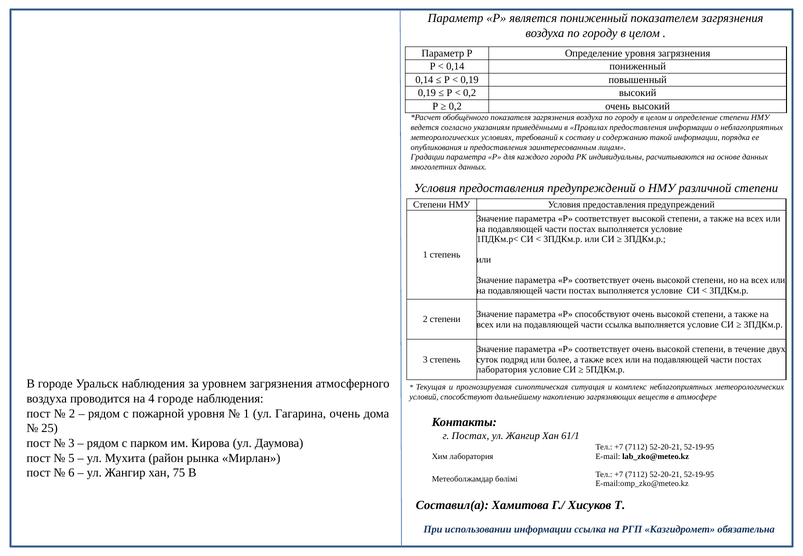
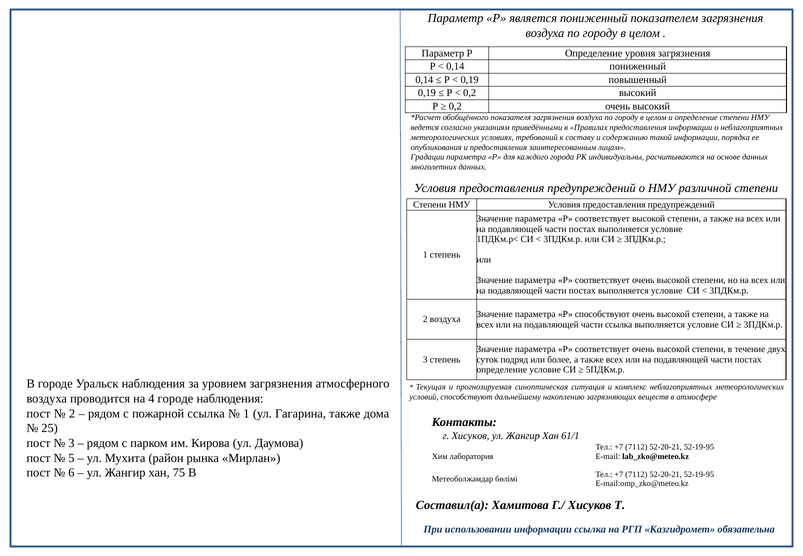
2 степени: степени -> воздуха (445, 319)
лаборатория: лаборатория -> определение (502, 370)
пожарной уровня: уровня -> ссылка (206, 413)
Гагарина очень: очень -> также (345, 413)
г Постах: Постах -> Хисуков (471, 436)
